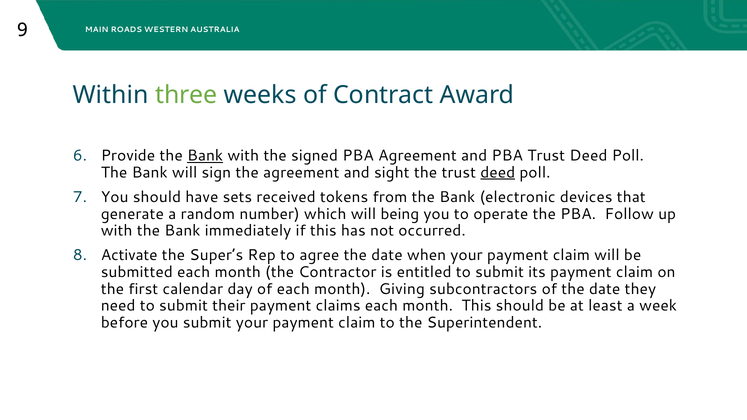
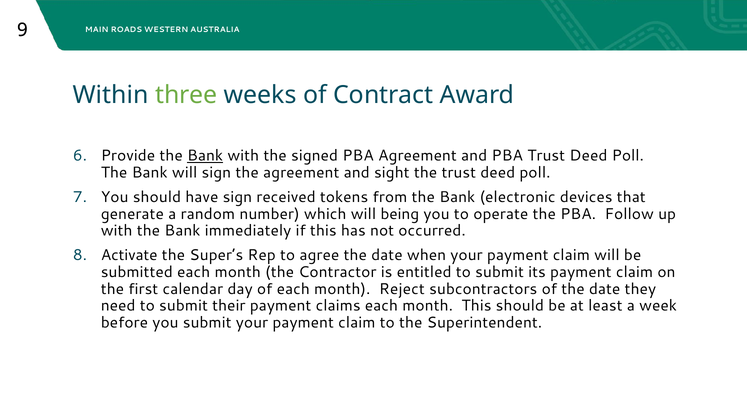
deed underline: present -> none (498, 173)
have sets: sets -> sign (237, 197)
Giving: Giving -> Reject (402, 289)
